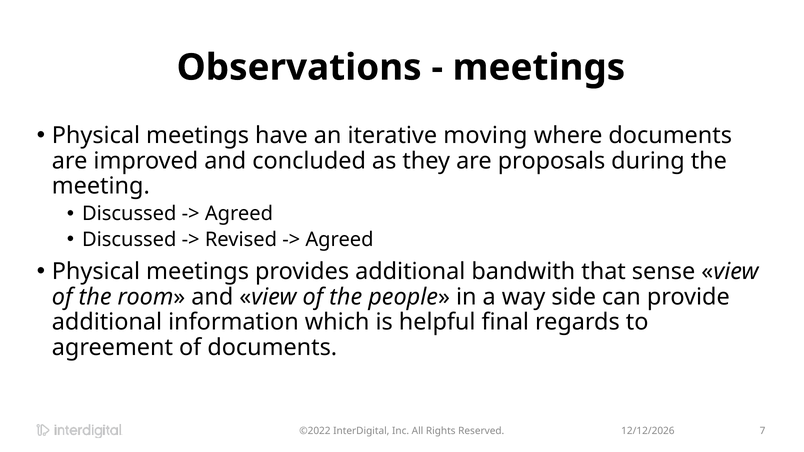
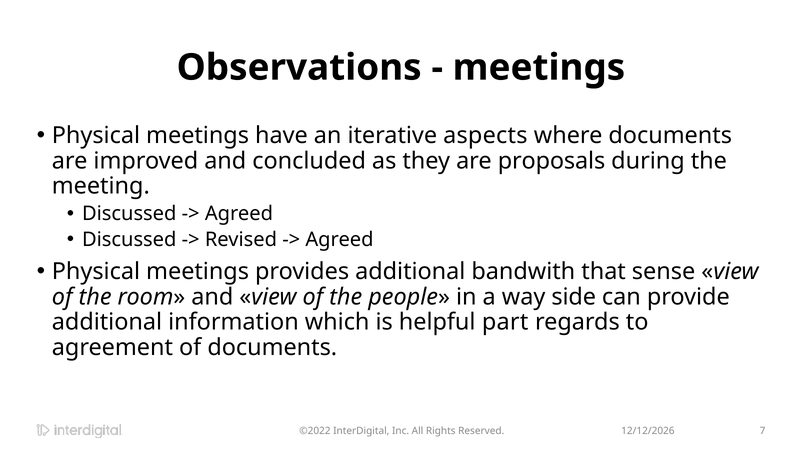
moving: moving -> aspects (485, 136)
final: final -> part (505, 322)
